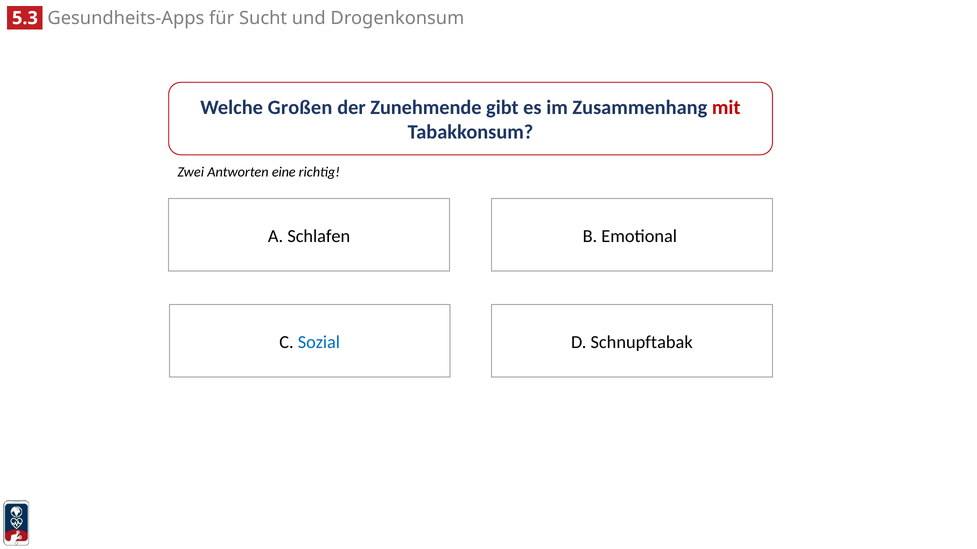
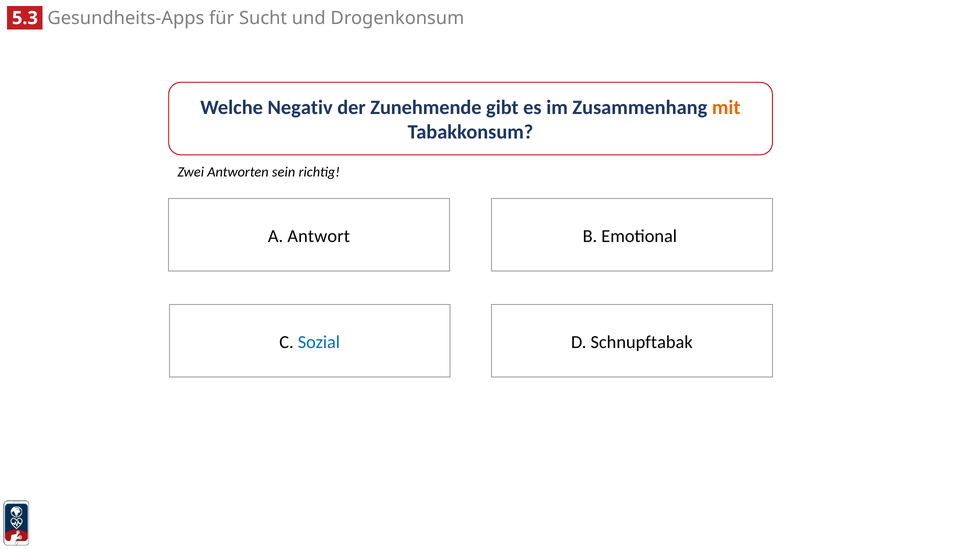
Großen: Großen -> Negativ (300, 108)
mit colour: red -> orange (726, 108)
eine: eine -> sein (284, 172)
Schlafen: Schlafen -> Antwort (319, 236)
